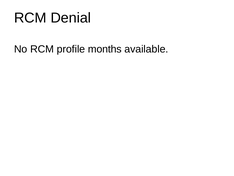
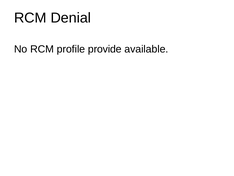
months: months -> provide (105, 49)
